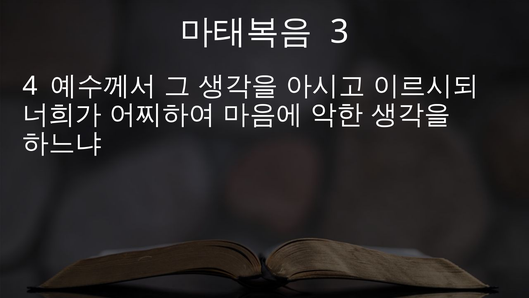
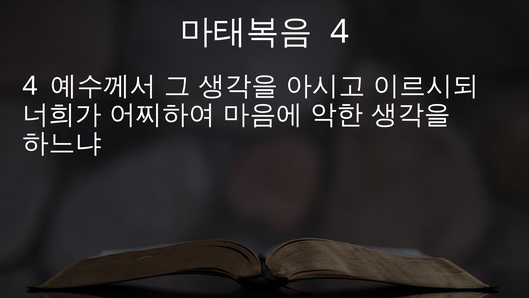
3: 3 -> 4 (340, 32)
